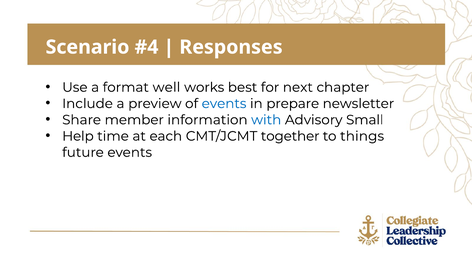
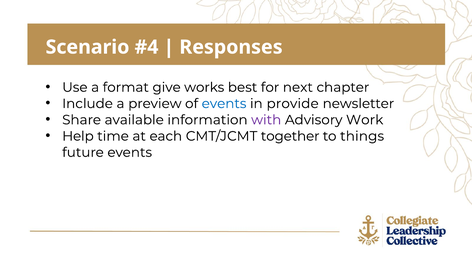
well: well -> give (167, 87)
prepare: prepare -> provide (293, 103)
member: member -> available (134, 120)
with colour: blue -> purple (266, 120)
Small: Small -> Work (365, 120)
